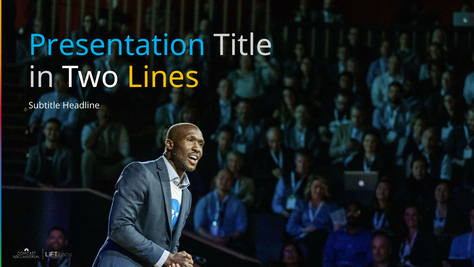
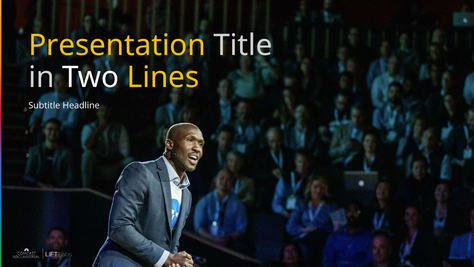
Presentation colour: light blue -> yellow (117, 45)
